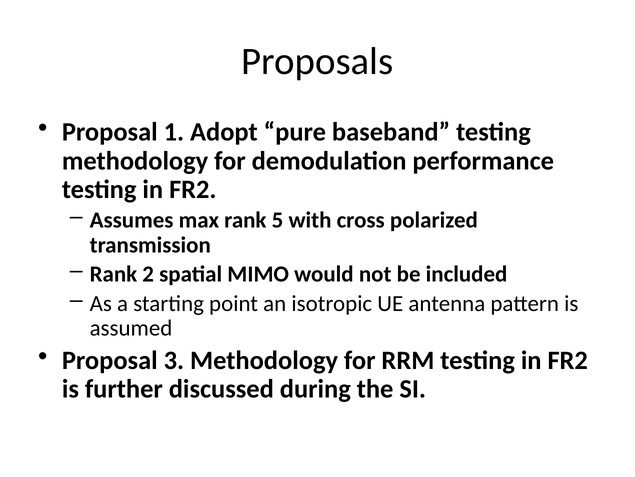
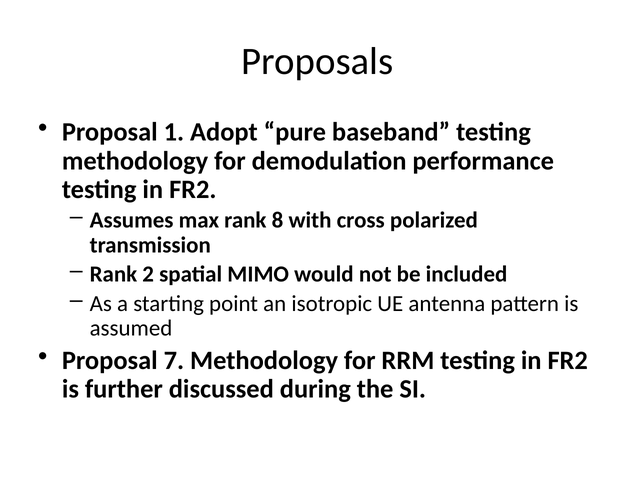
5: 5 -> 8 (278, 220)
3: 3 -> 7 (174, 360)
